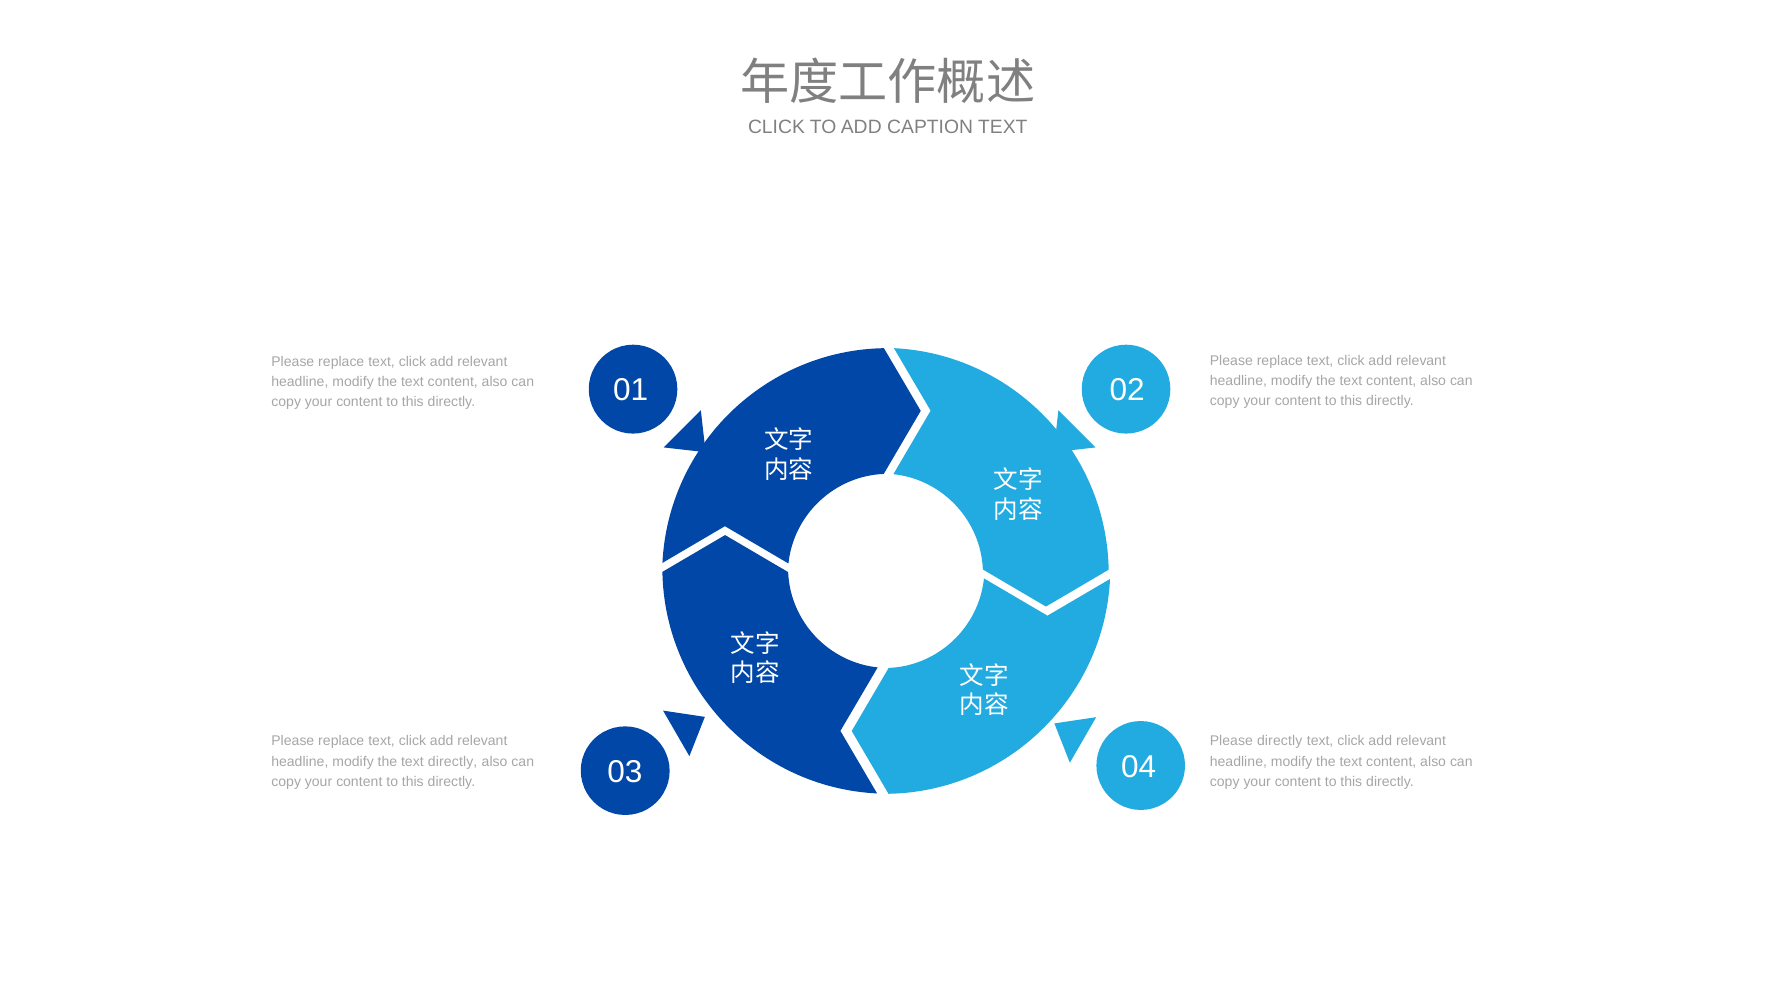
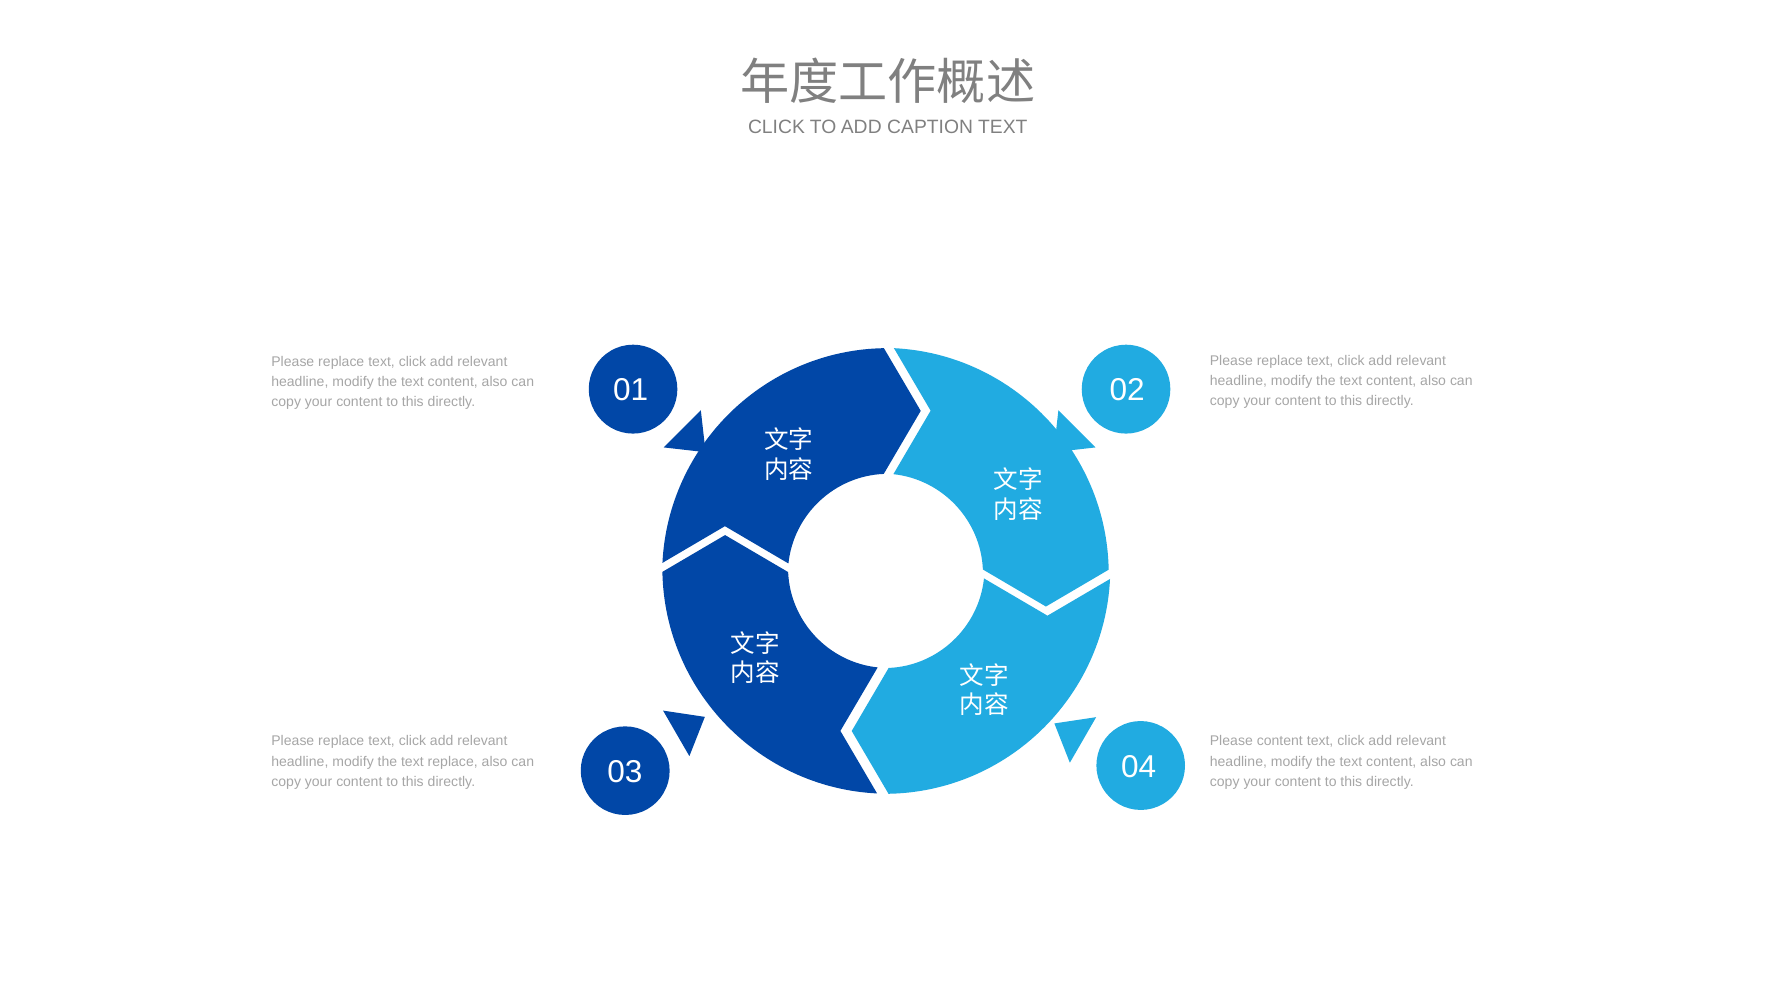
Please directly: directly -> content (1280, 741)
text directly: directly -> replace (453, 761)
